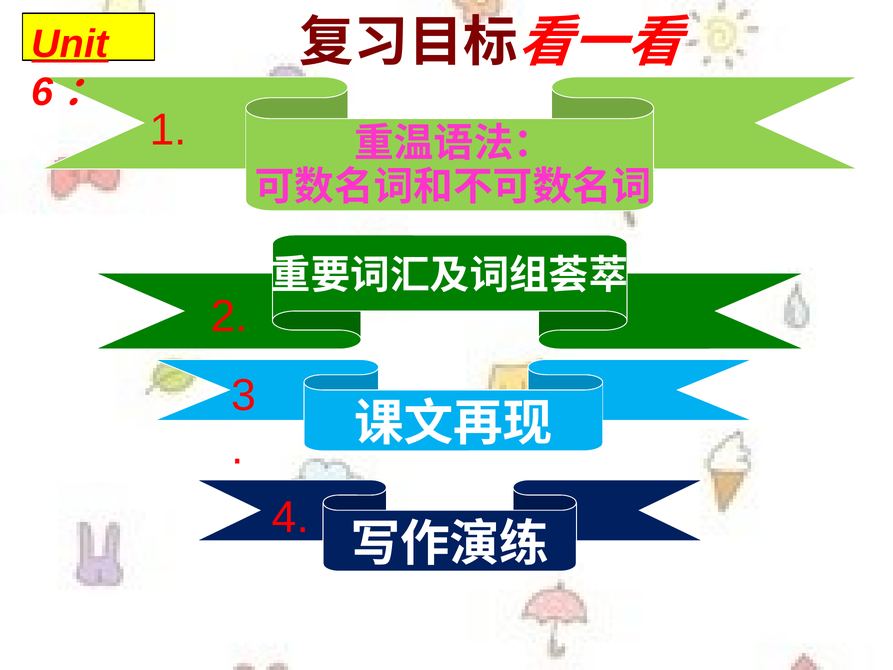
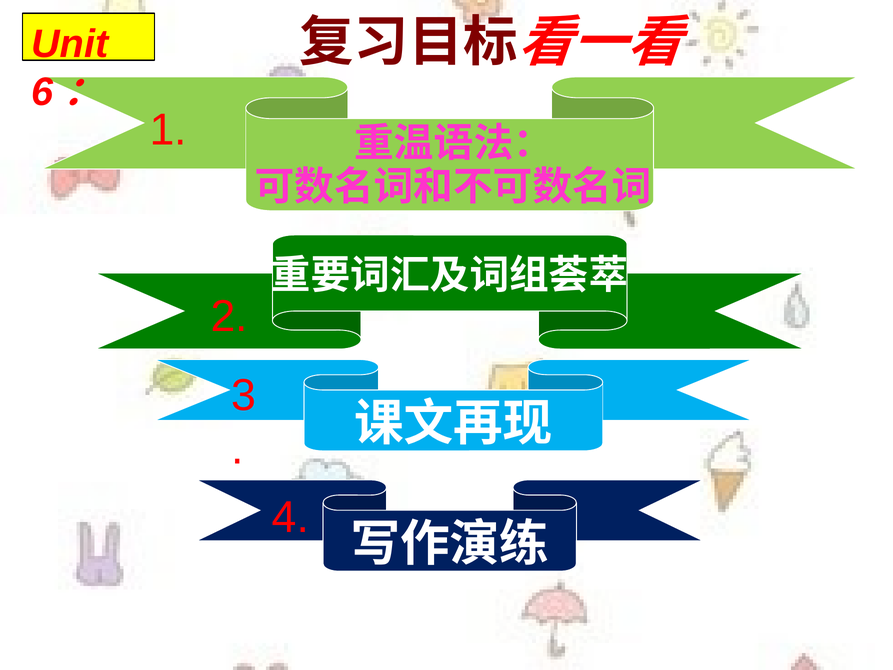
Unit underline: present -> none (70, 44)
